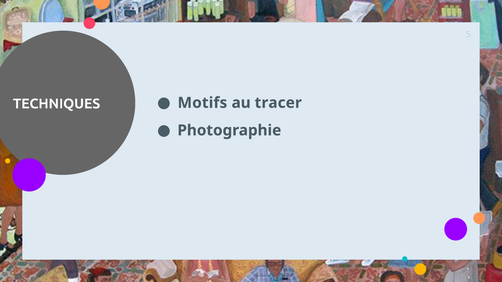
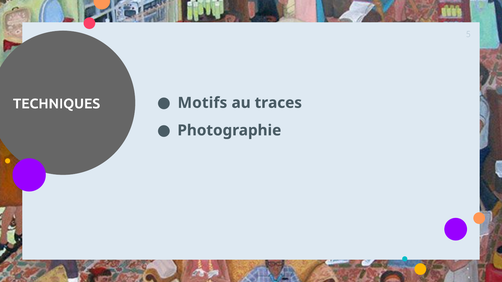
tracer: tracer -> traces (278, 103)
